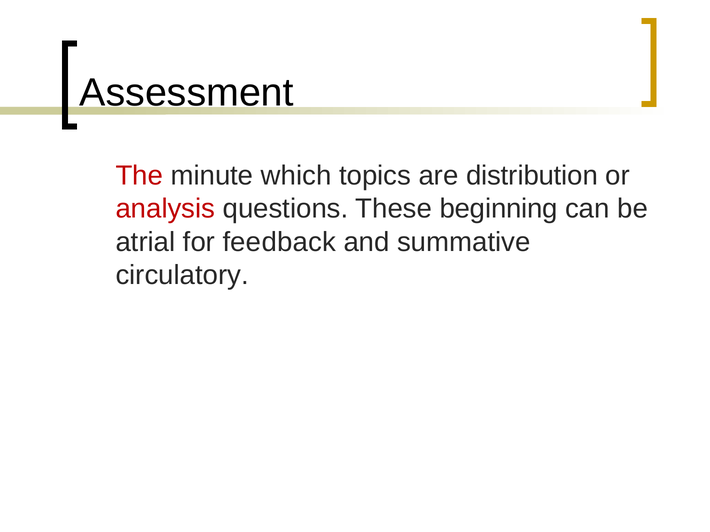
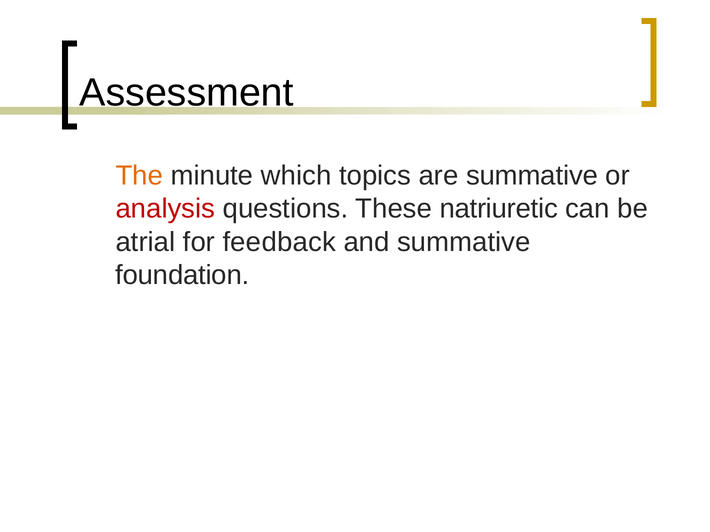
The colour: red -> orange (139, 176)
are distribution: distribution -> summative (532, 176)
beginning: beginning -> natriuretic (499, 209)
circulatory: circulatory -> foundation (182, 275)
